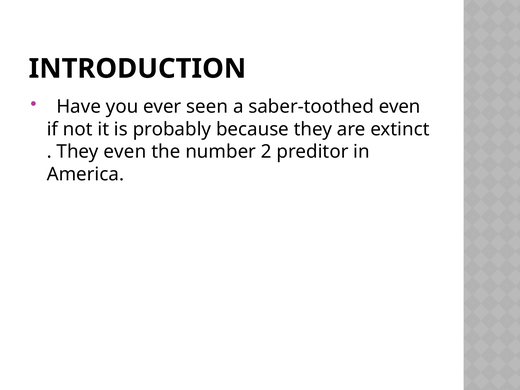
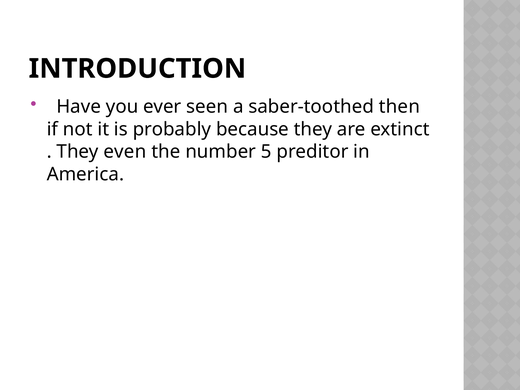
saber-toothed even: even -> then (399, 107)
2: 2 -> 5 (266, 152)
